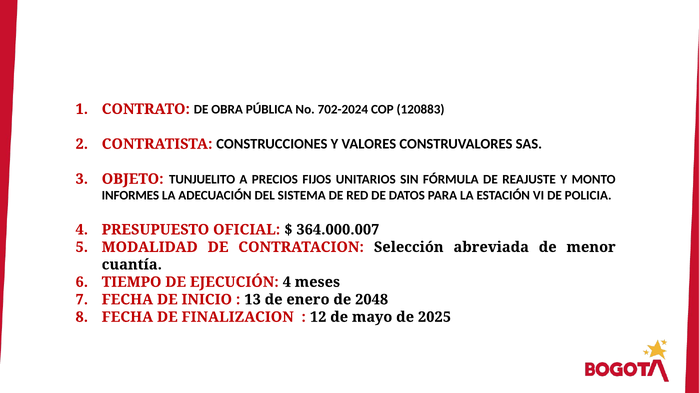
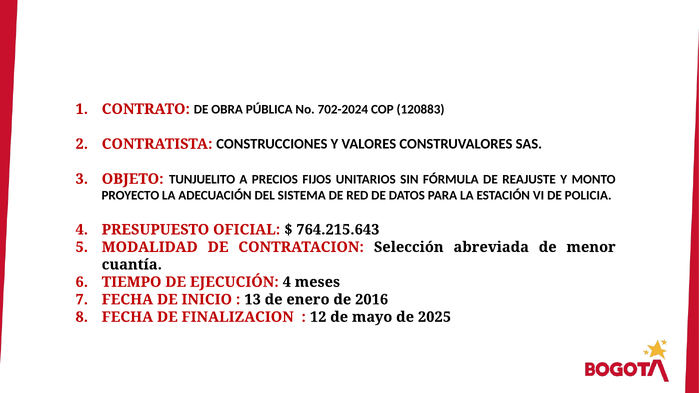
INFORMES: INFORMES -> PROYECTO (130, 196)
364.000.007: 364.000.007 -> 764.215.643 (338, 230)
2048: 2048 -> 2016 (372, 300)
